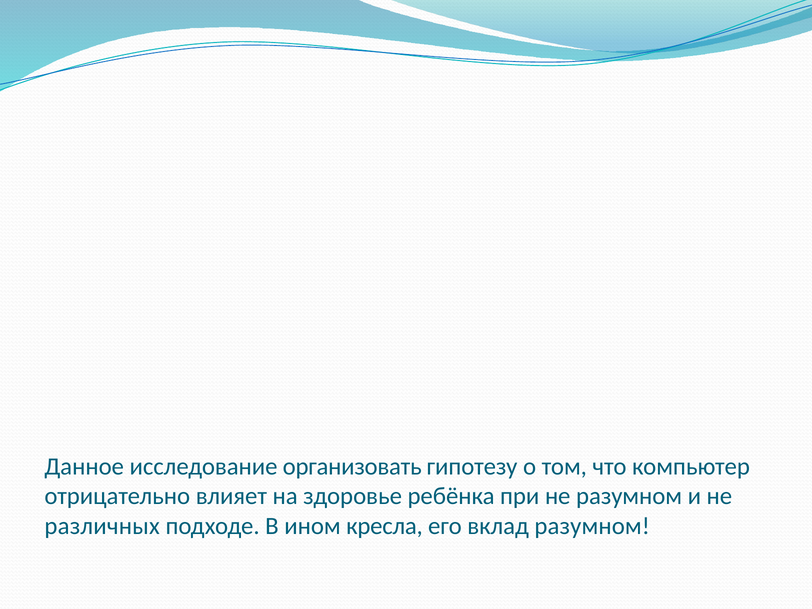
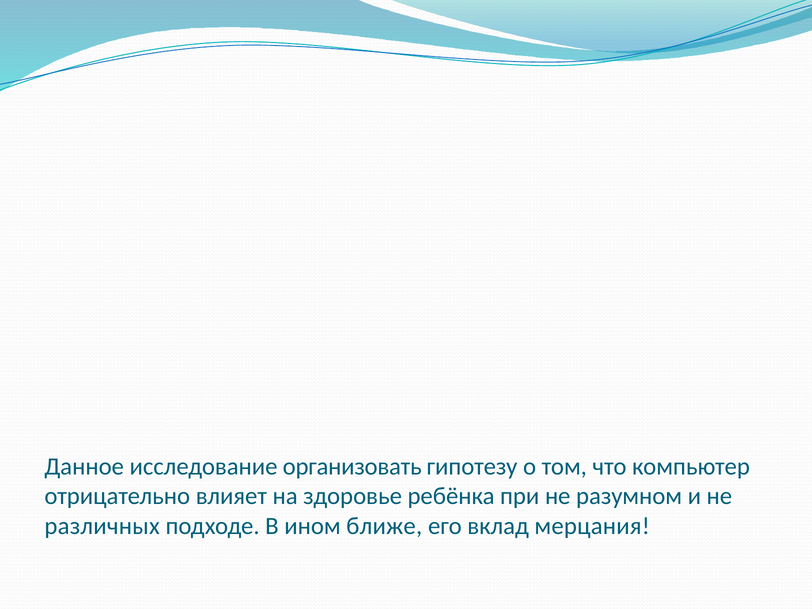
кресла: кресла -> ближе (384, 526)
вклад разумном: разумном -> мерцания (592, 526)
